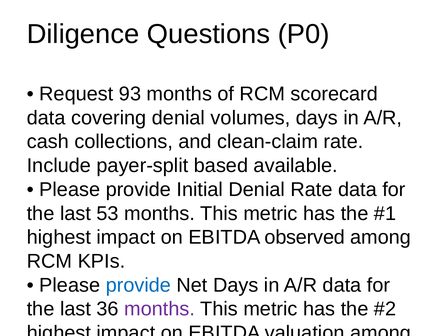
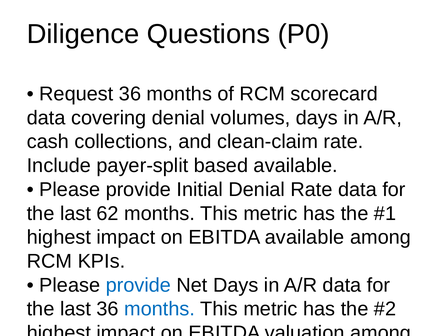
Request 93: 93 -> 36 (130, 94)
53: 53 -> 62 (108, 213)
EBITDA observed: observed -> available (305, 237)
months colour: purple -> blue (160, 309)
